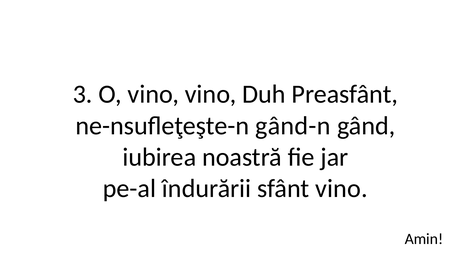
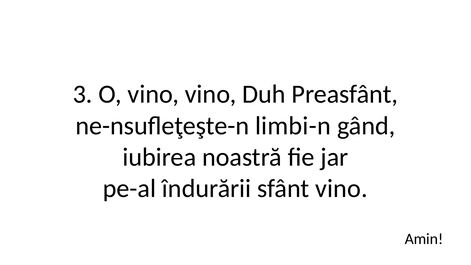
gând-n: gând-n -> limbi-n (293, 126)
